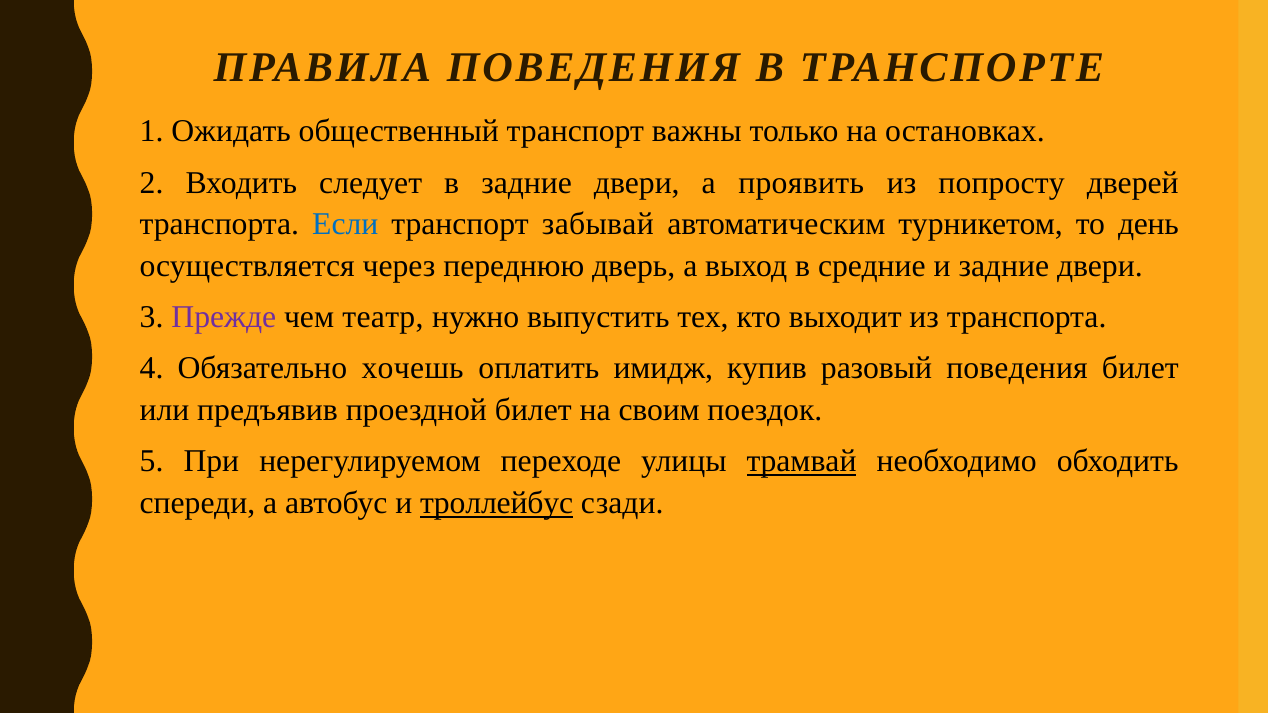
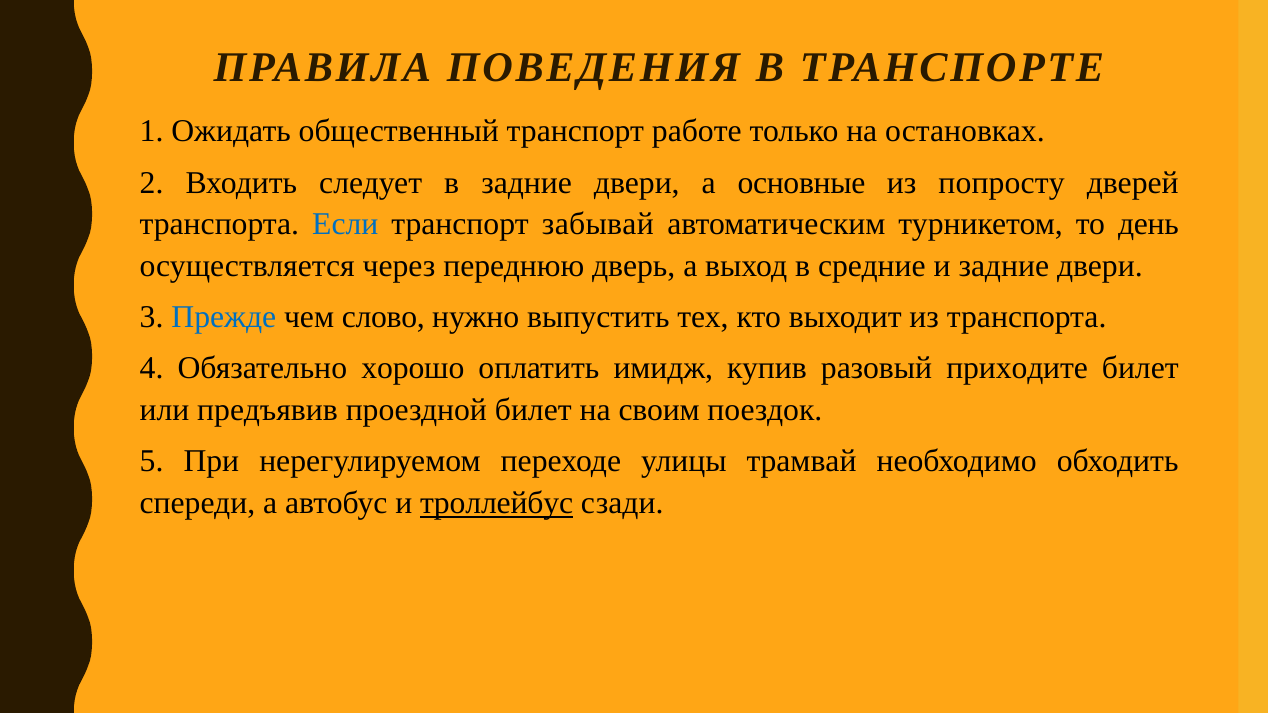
важны: важны -> работе (697, 132)
проявить: проявить -> основные (801, 183)
Прежде colour: purple -> blue (224, 317)
театр: театр -> слово (383, 317)
хочешь: хочешь -> хорошо (413, 368)
разовый поведения: поведения -> приходите (1017, 368)
трамвай underline: present -> none (802, 461)
